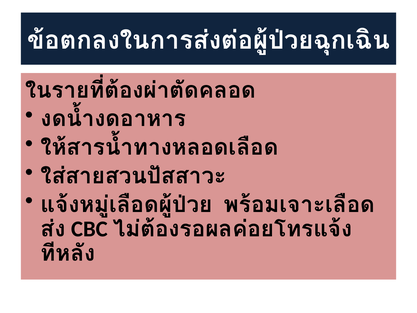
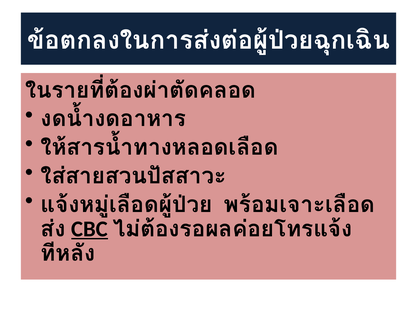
CBC underline: none -> present (90, 229)
